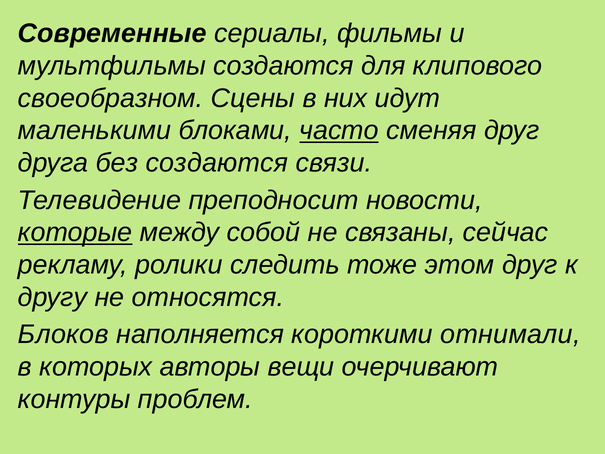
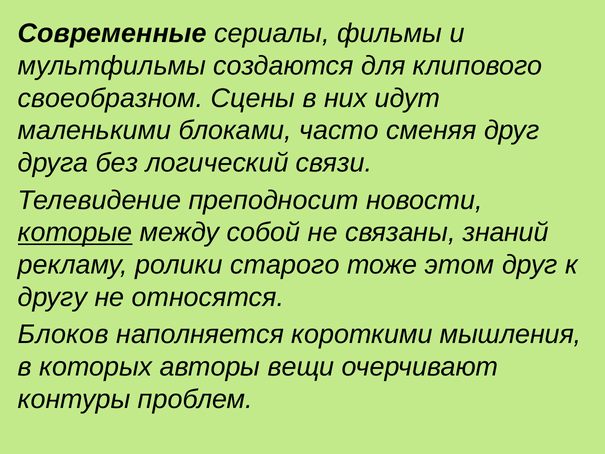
часто underline: present -> none (339, 130)
без создаются: создаются -> логический (217, 163)
сейчас: сейчас -> знаний (506, 232)
следить: следить -> старого (285, 265)
отнимали: отнимали -> мышления (511, 334)
